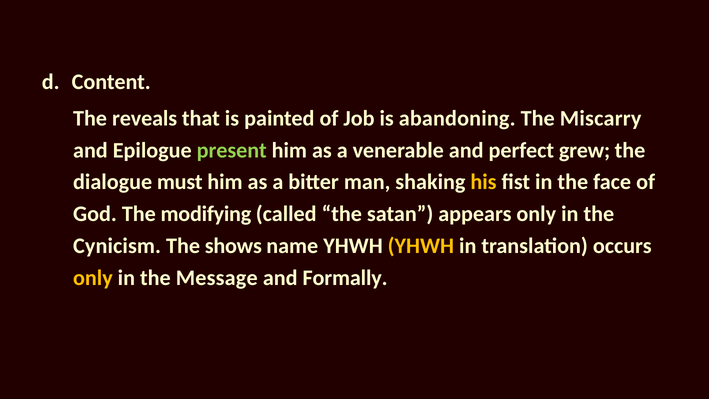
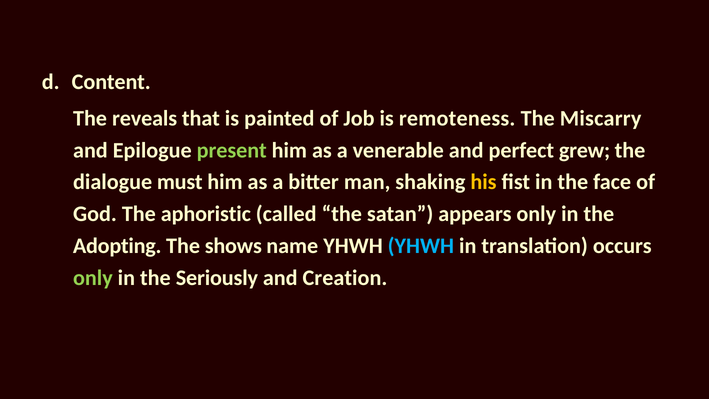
abandoning: abandoning -> remoteness (457, 118)
modifying: modifying -> aphoristic (206, 214)
Cynicism: Cynicism -> Adopting (117, 246)
YHWH colour: yellow -> light blue (421, 246)
only colour: yellow -> light green (93, 278)
Message: Message -> Seriously (217, 278)
Formally: Formally -> Creation (345, 278)
